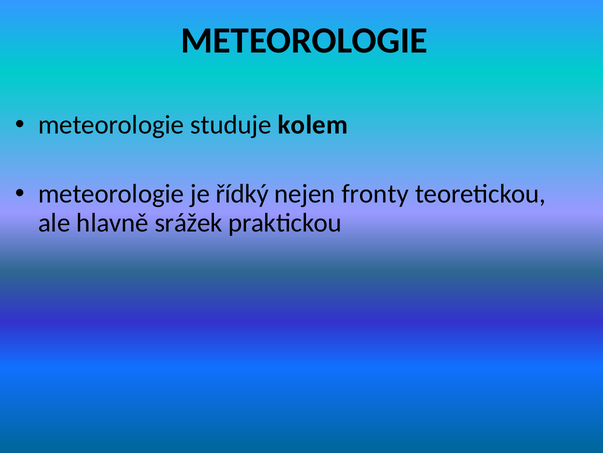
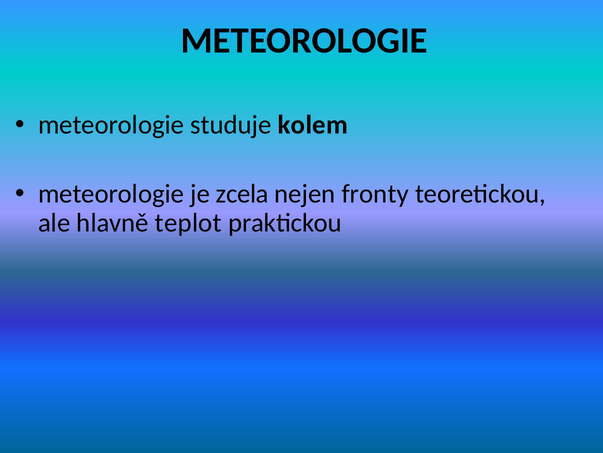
řídký: řídký -> zcela (242, 193)
srážek: srážek -> teplot (188, 222)
